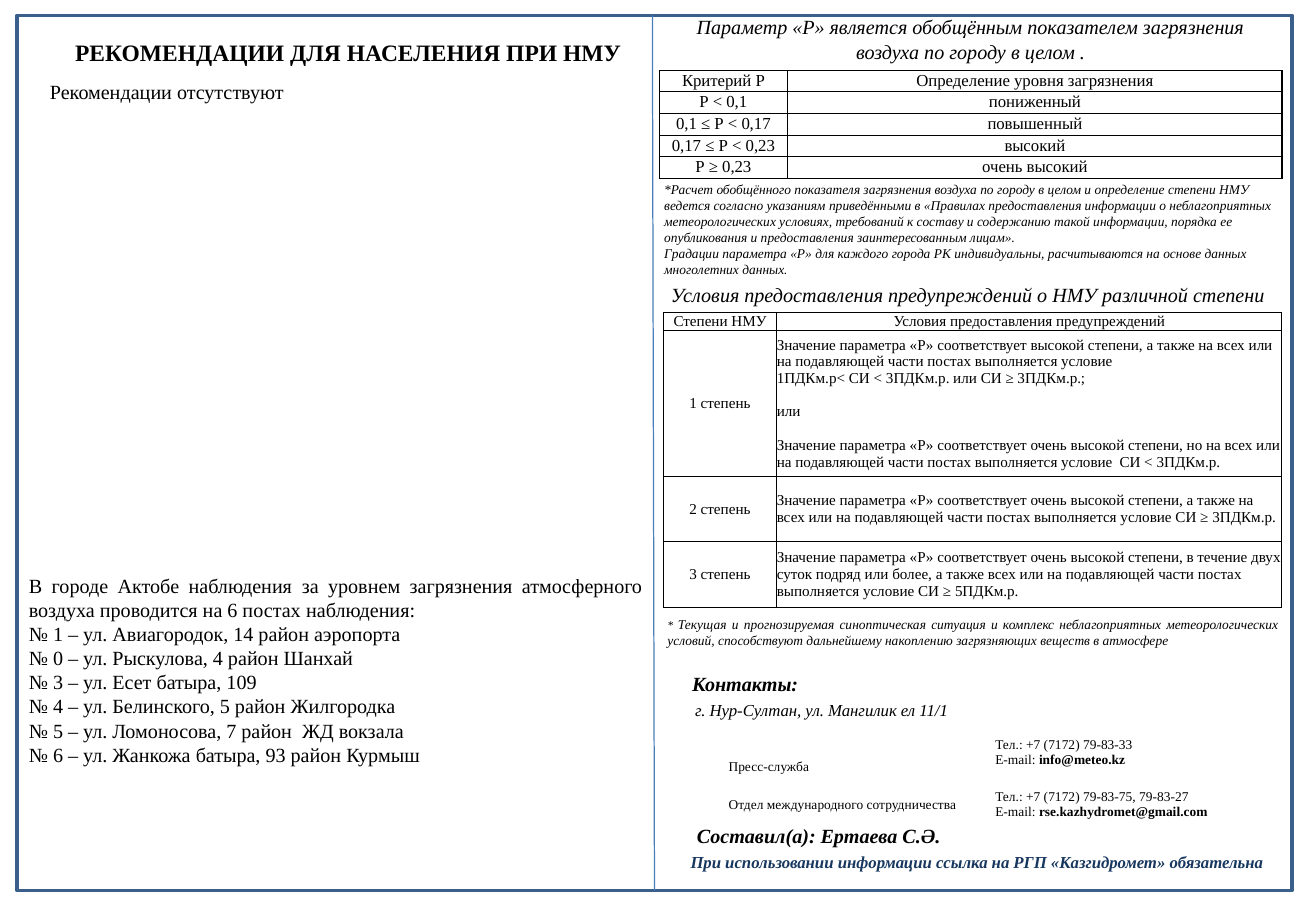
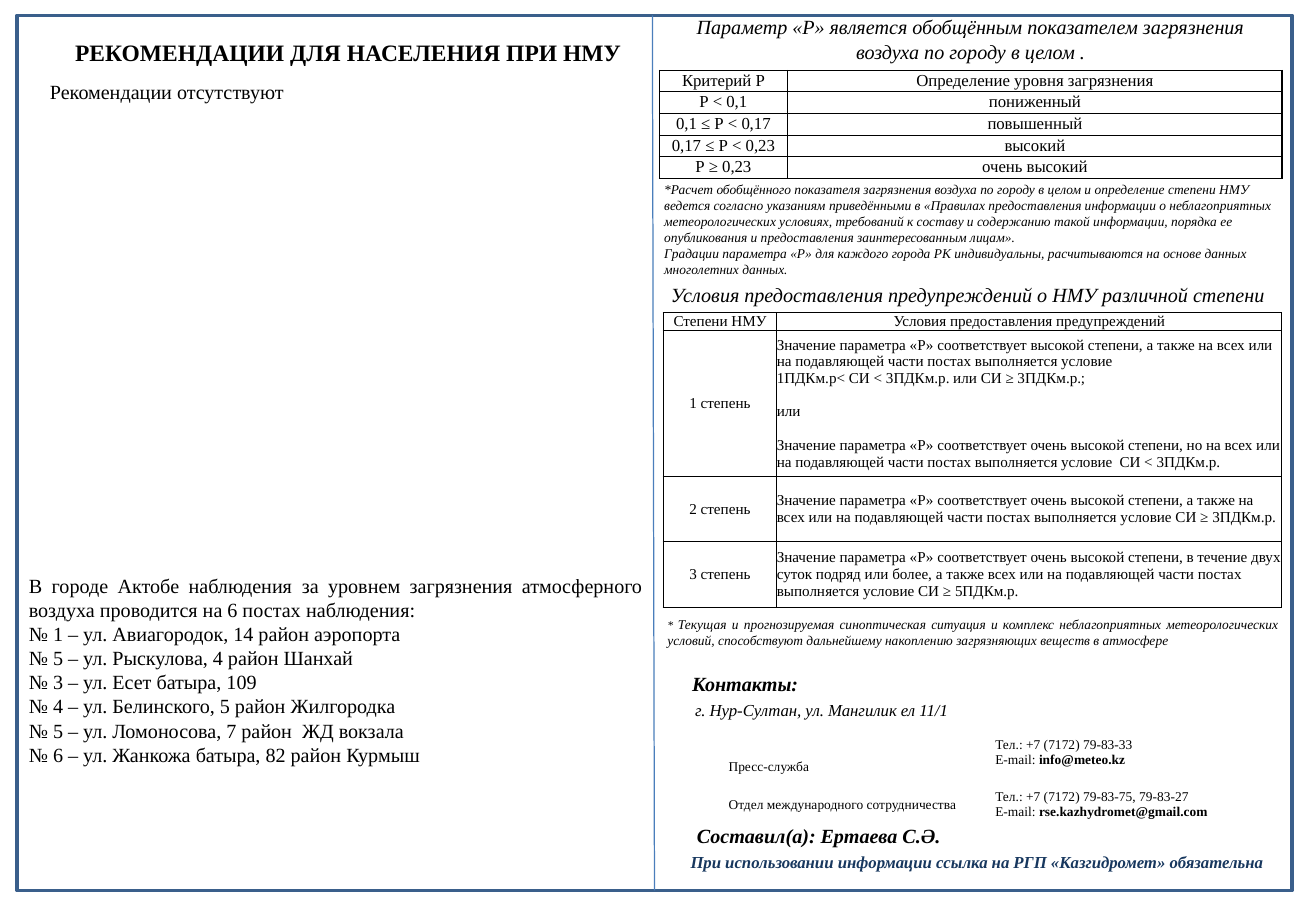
0: 0 -> 5 (58, 659)
93: 93 -> 82 (276, 756)
